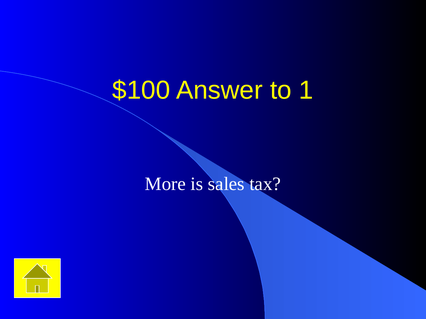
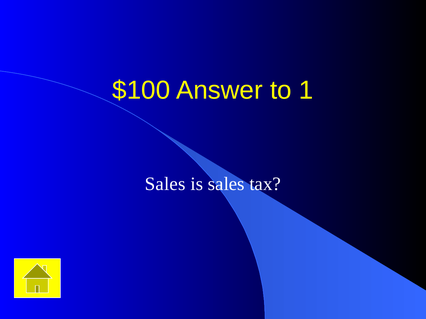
More: More -> Sales (165, 184)
